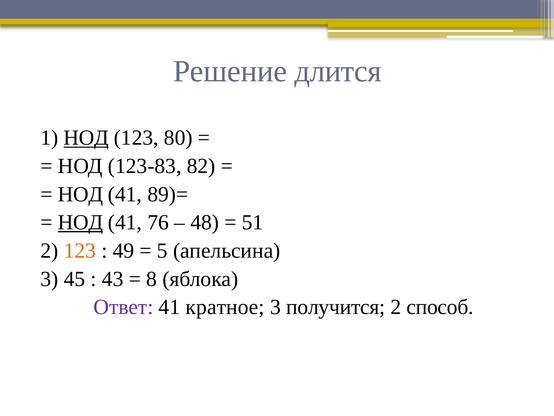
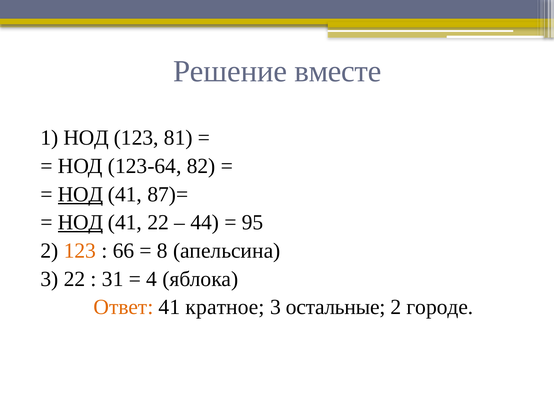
длится: длится -> вместе (338, 71)
НОД underline: present -> none (86, 138)
80: 80 -> 81 (178, 138)
123-83: 123-83 -> 123-64 (145, 166)
НОД underline: none -> present (80, 194)
89)=: 89)= -> 87)= (168, 194)
41 76: 76 -> 22 (158, 222)
48: 48 -> 44 (205, 222)
51: 51 -> 95 (253, 222)
49: 49 -> 66 (123, 250)
5: 5 -> 8 (162, 250)
3 45: 45 -> 22 (74, 279)
43: 43 -> 31 (113, 279)
8: 8 -> 4 (152, 279)
Ответ colour: purple -> orange (123, 307)
получится: получится -> остальные (336, 307)
способ: способ -> городе (440, 307)
